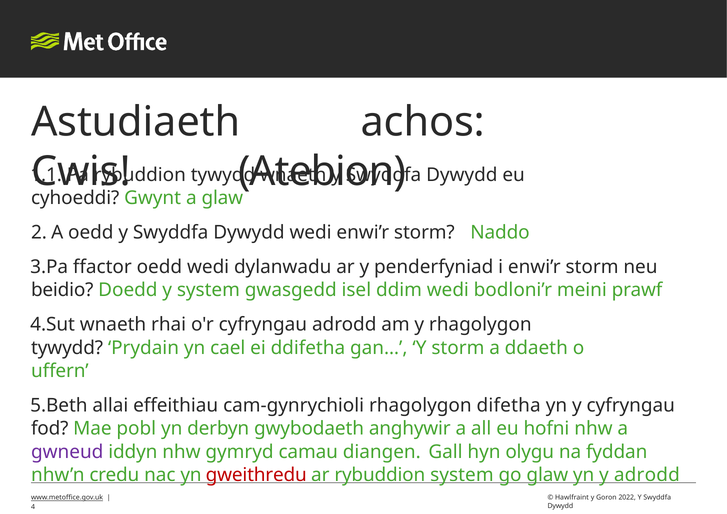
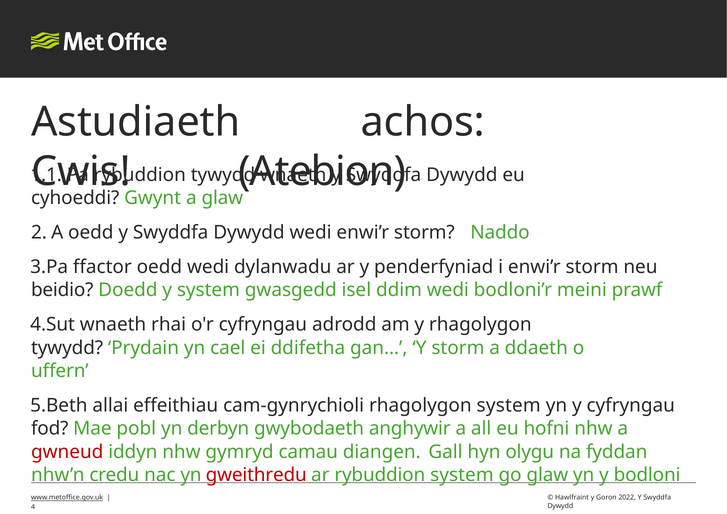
rhagolygon difetha: difetha -> system (509, 406)
gwneud colour: purple -> red (67, 452)
y adrodd: adrodd -> bodloni (647, 475)
